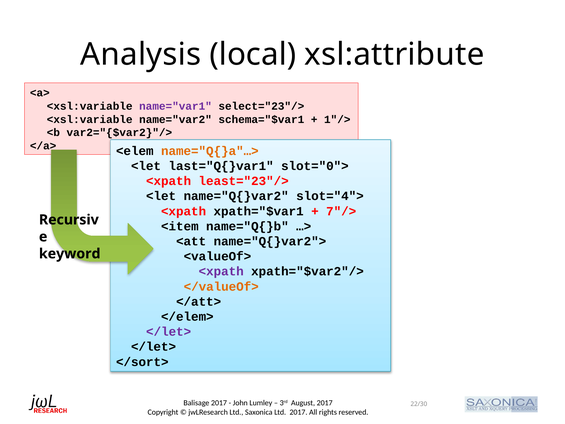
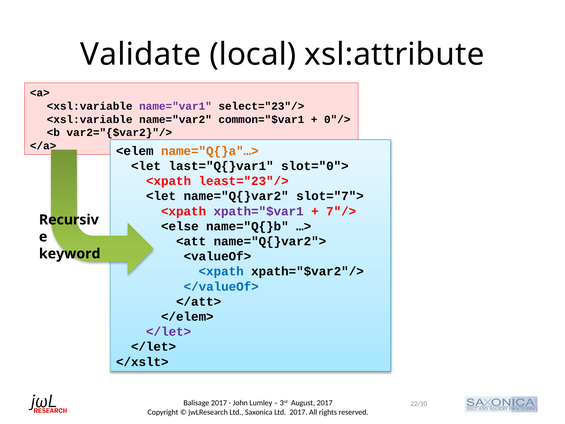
Analysis: Analysis -> Validate (141, 54)
schema="$var1: schema="$var1 -> common="$var1 (261, 119)
1"/>: 1"/> -> 0"/> (337, 119)
slot="4">: slot="4"> -> slot="7"> (330, 196)
xpath="$var1 colour: black -> purple (259, 211)
<item: <item -> <else (180, 226)
<xpath colour: purple -> blue (221, 271)
</valueOf> colour: orange -> blue (221, 286)
</sort>: </sort> -> </xslt> (142, 362)
